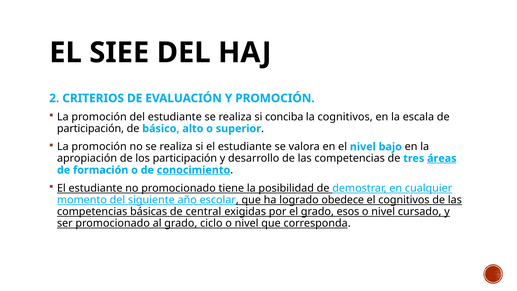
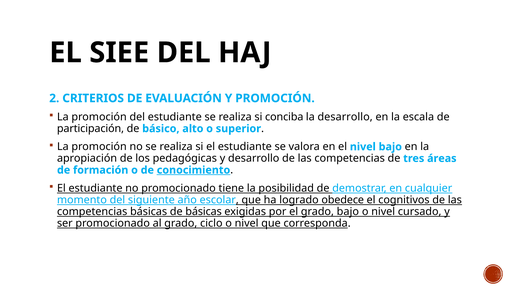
la cognitivos: cognitivos -> desarrollo (345, 117)
los participación: participación -> pedagógicas (185, 158)
áreas underline: present -> none (442, 158)
de central: central -> básicas (204, 211)
grado esos: esos -> bajo (348, 211)
